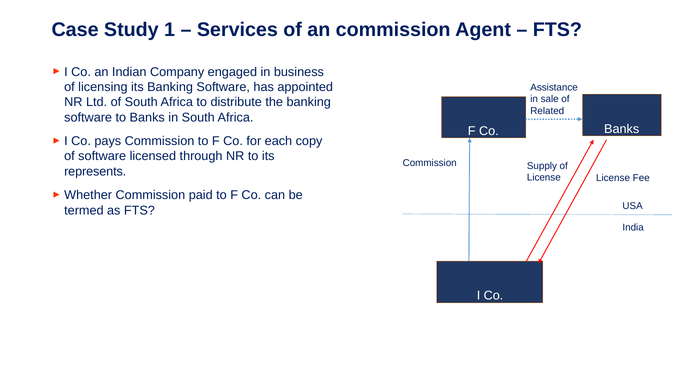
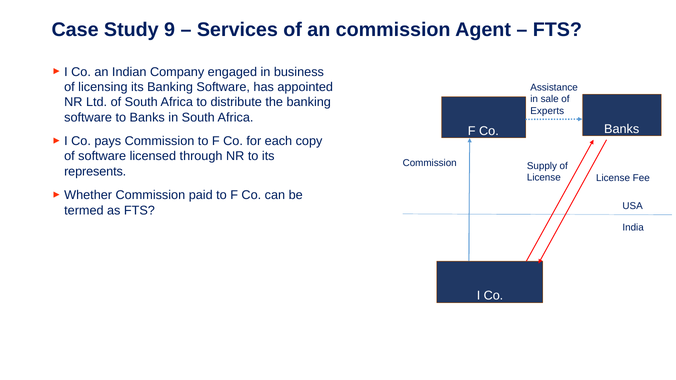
1: 1 -> 9 (170, 30)
Related: Related -> Experts (547, 111)
